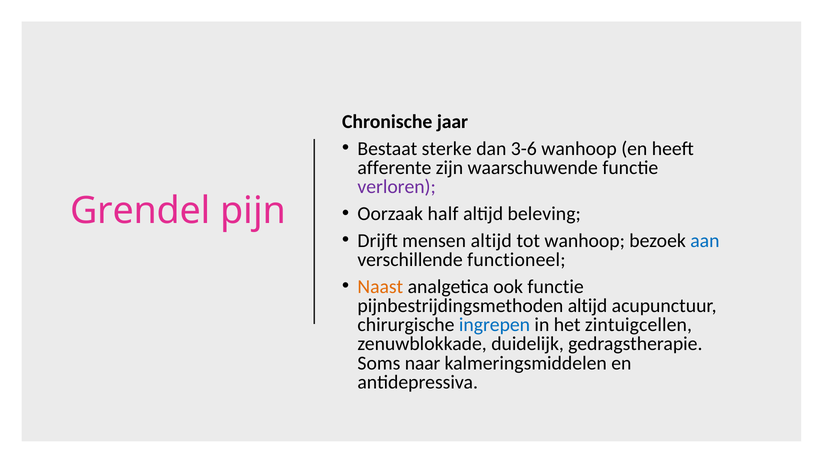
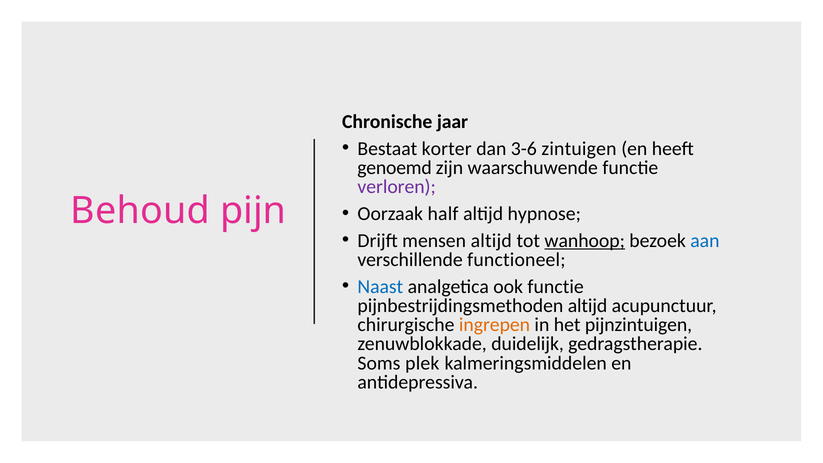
sterke: sterke -> korter (447, 148)
3-6 wanhoop: wanhoop -> zintuigen (579, 148)
afferente: afferente -> genoemd (395, 168)
Grendel: Grendel -> Behoud (140, 211)
beleving: beleving -> hypnose (544, 214)
wanhoop underline: none -> present (585, 240)
Naast colour: orange -> blue (380, 286)
ingrepen colour: blue -> orange (495, 325)
zintuigcellen: zintuigcellen -> pijnzintuigen (639, 325)
naar: naar -> plek (422, 363)
